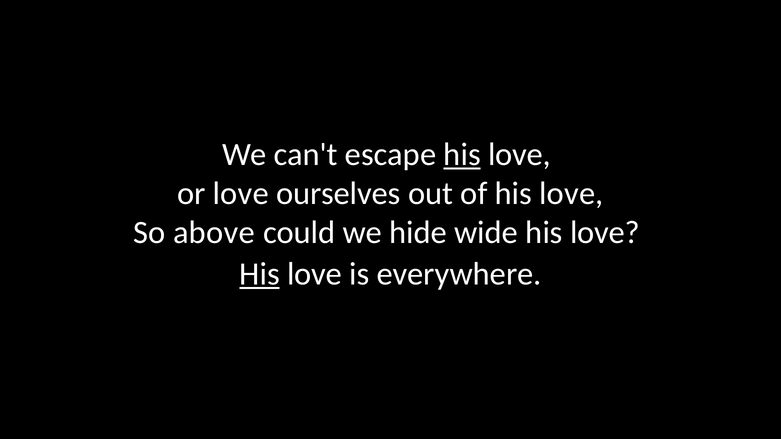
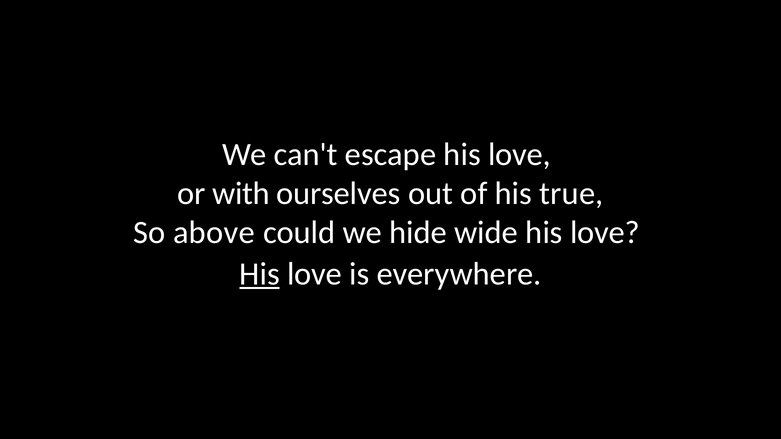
his underline: present -> none (462, 154)
or love: love -> with (241, 193)
of his love: love -> true (571, 193)
